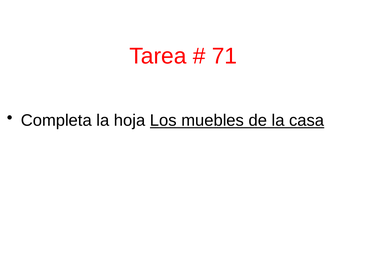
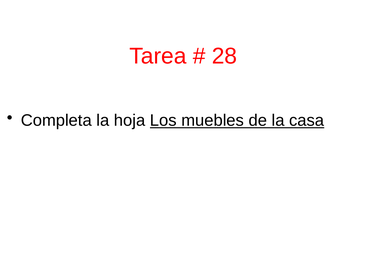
71: 71 -> 28 (224, 56)
